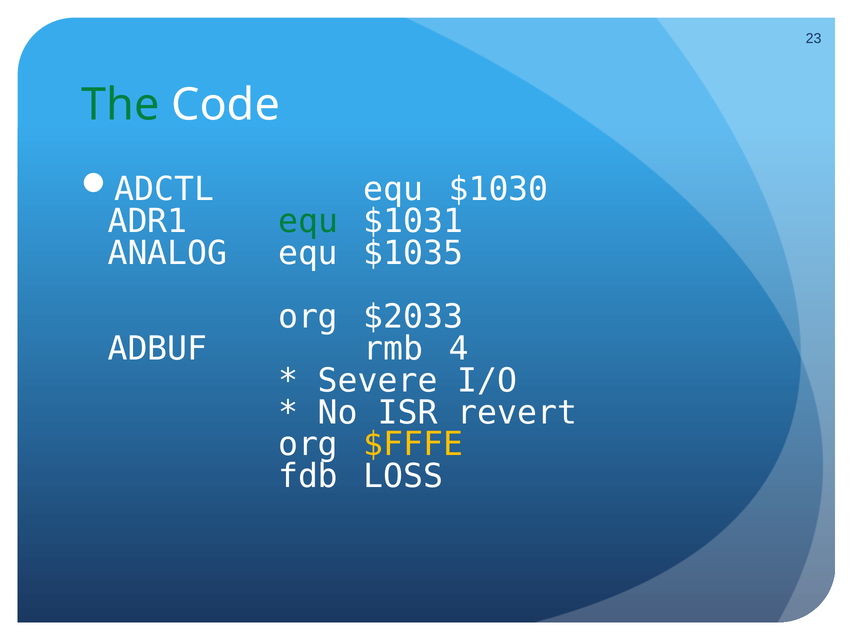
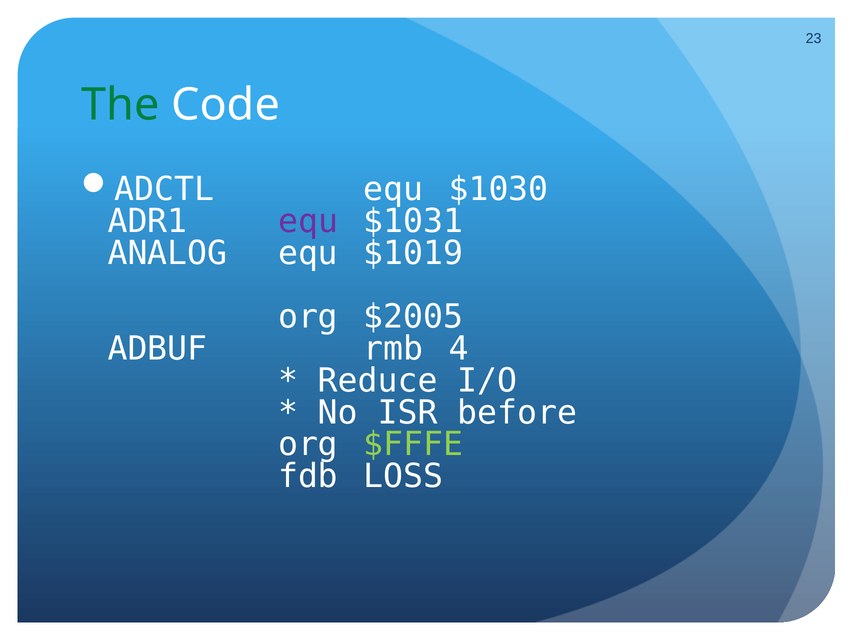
equ colour: green -> purple (308, 221)
$1035: $1035 -> $1019 (413, 253)
$2033: $2033 -> $2005 (413, 317)
Severe: Severe -> Reduce (378, 381)
revert: revert -> before (517, 412)
$FFFE colour: yellow -> light green (413, 444)
